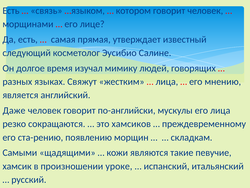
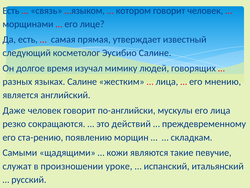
языках Свяжут: Свяжут -> Салине (82, 82)
хамсиков: хамсиков -> действий (131, 124)
хамсик: хамсик -> служат (17, 166)
